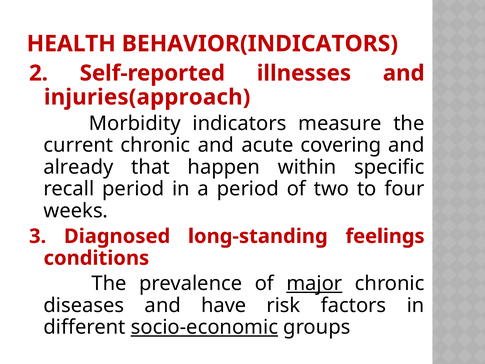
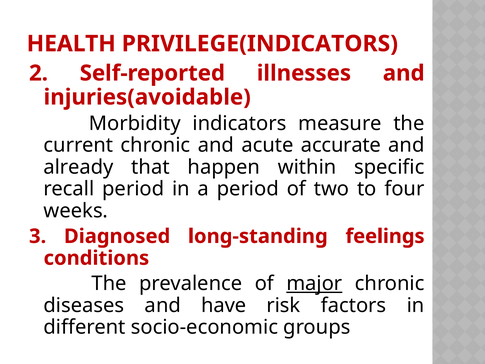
BEHAVIOR(INDICATORS: BEHAVIOR(INDICATORS -> PRIVILEGE(INDICATORS (260, 44)
injuries(approach: injuries(approach -> injuries(avoidable (147, 97)
covering: covering -> accurate (341, 145)
socio-economic underline: present -> none (204, 327)
